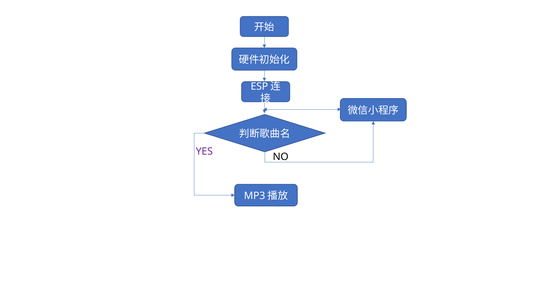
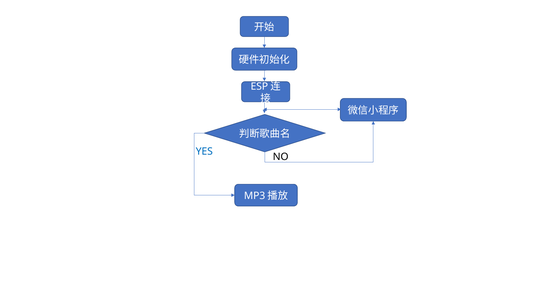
YES colour: purple -> blue (204, 151)
